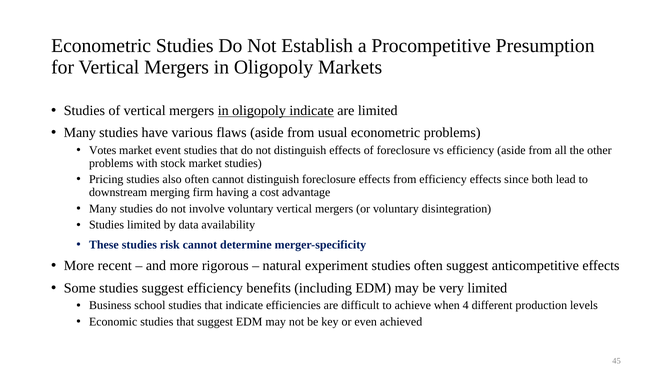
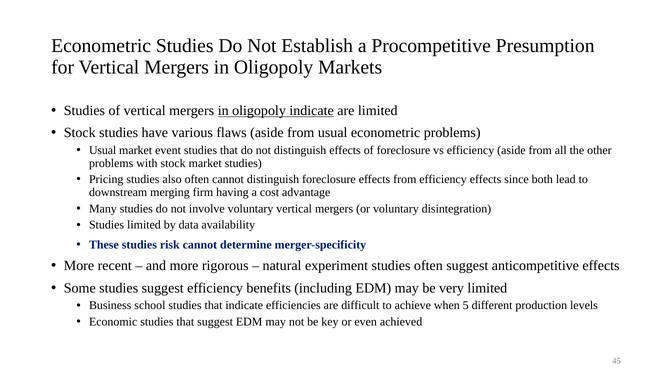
Many: Many -> Stock (80, 133)
Votes: Votes -> Usual (103, 150)
4: 4 -> 5 (466, 305)
